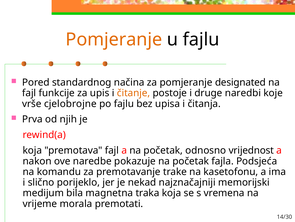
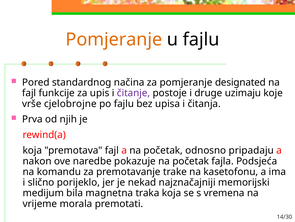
čitanje colour: orange -> purple (134, 93)
naredbi: naredbi -> uzimaju (243, 93)
vrijednost: vrijednost -> pripadaju (251, 150)
